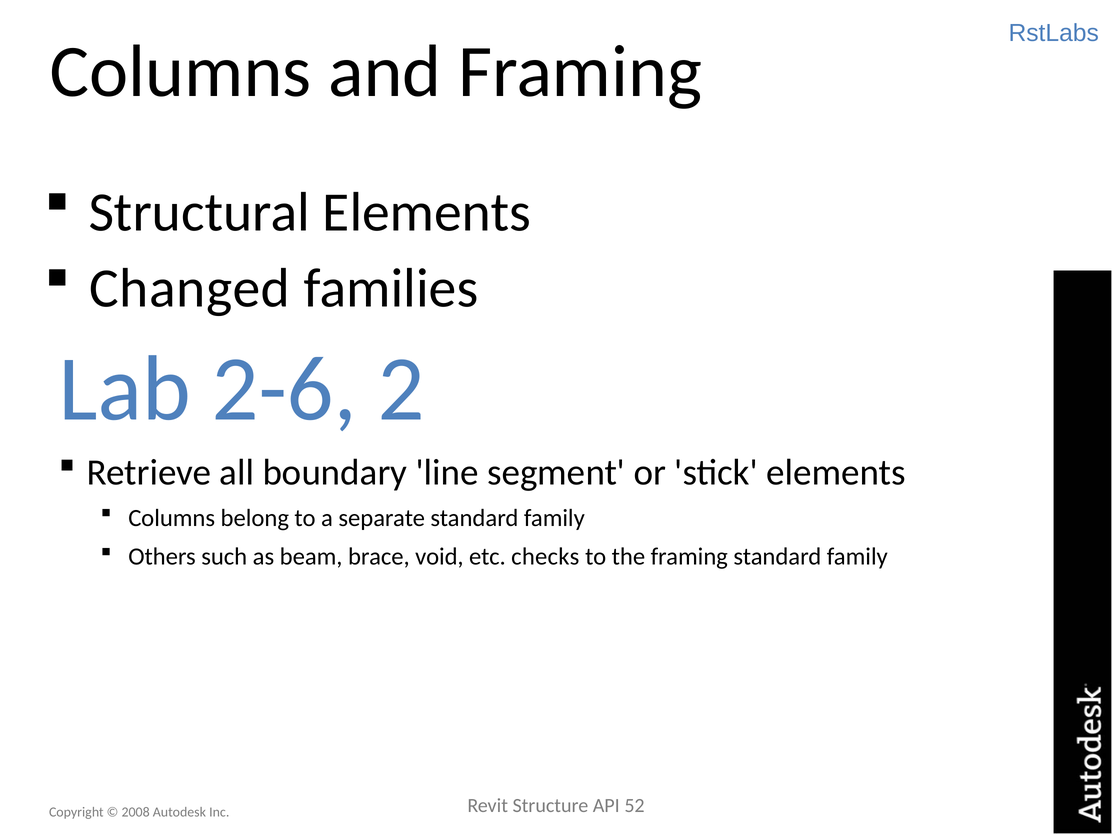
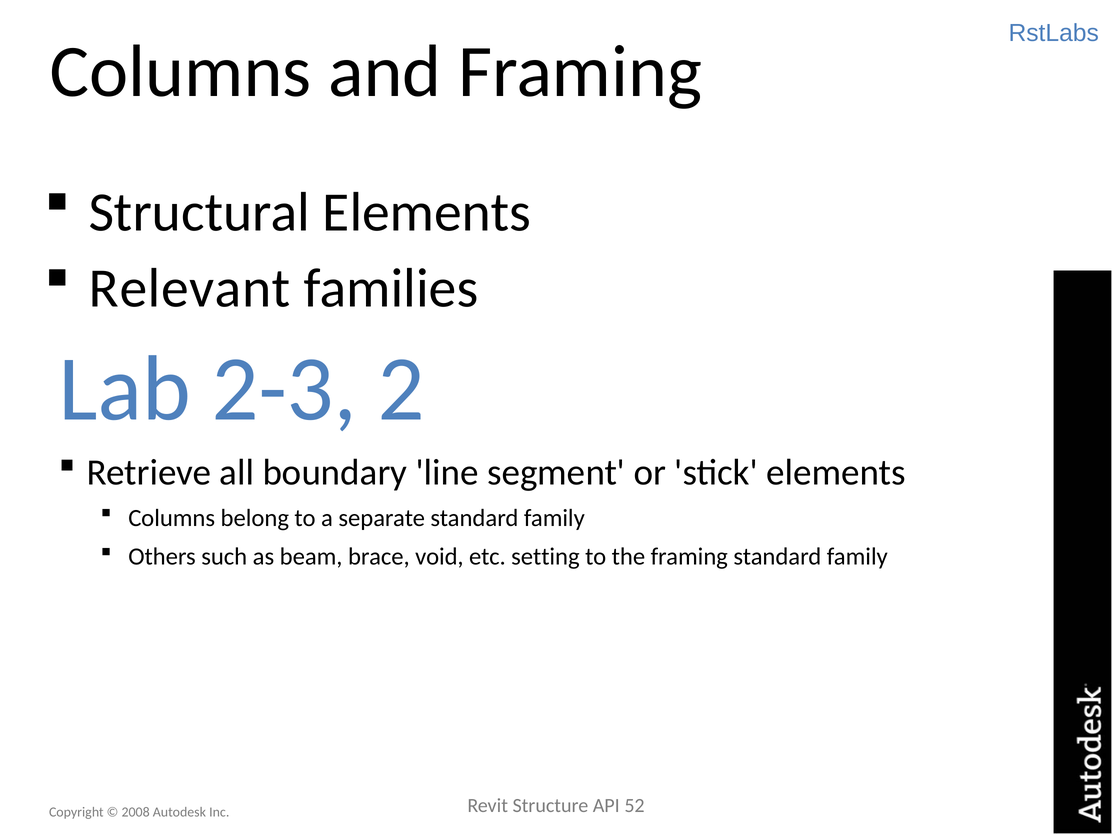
Changed: Changed -> Relevant (190, 288)
2-6: 2-6 -> 2-3 (284, 389)
checks: checks -> setting (545, 557)
